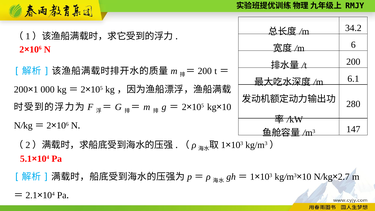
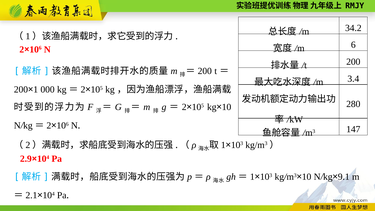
6.1: 6.1 -> 3.4 (353, 79)
5.1: 5.1 -> 2.9 (26, 159)
2.7: 2.7 -> 9.1 (344, 177)
